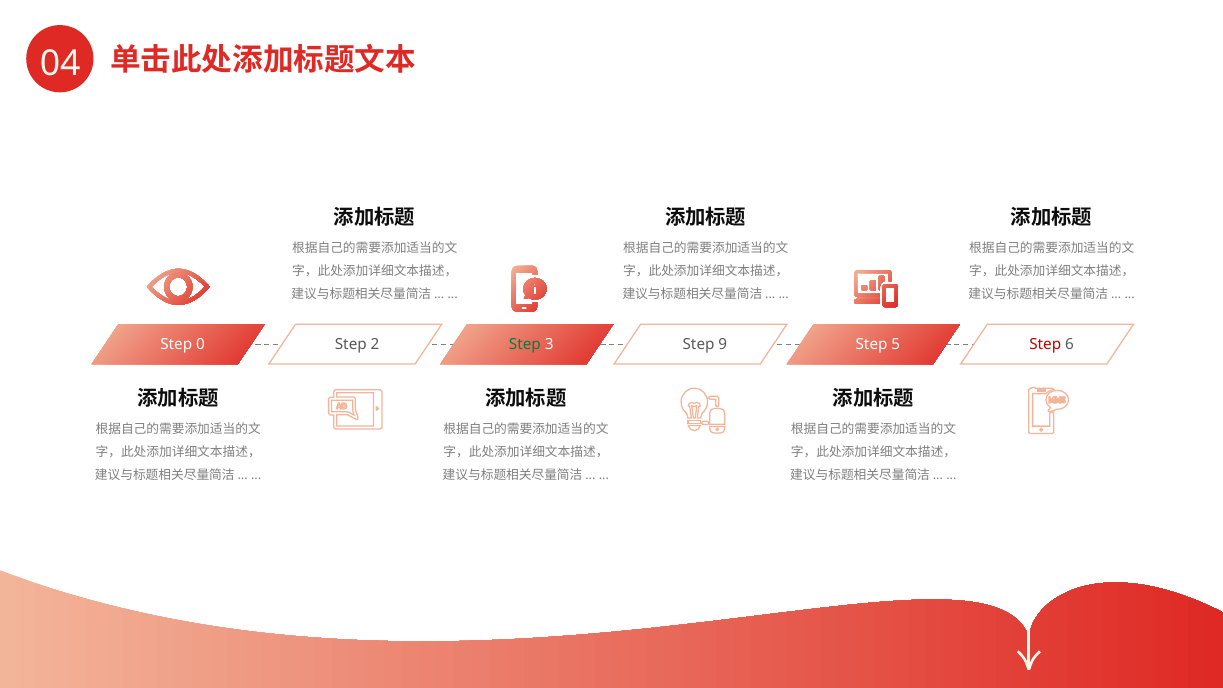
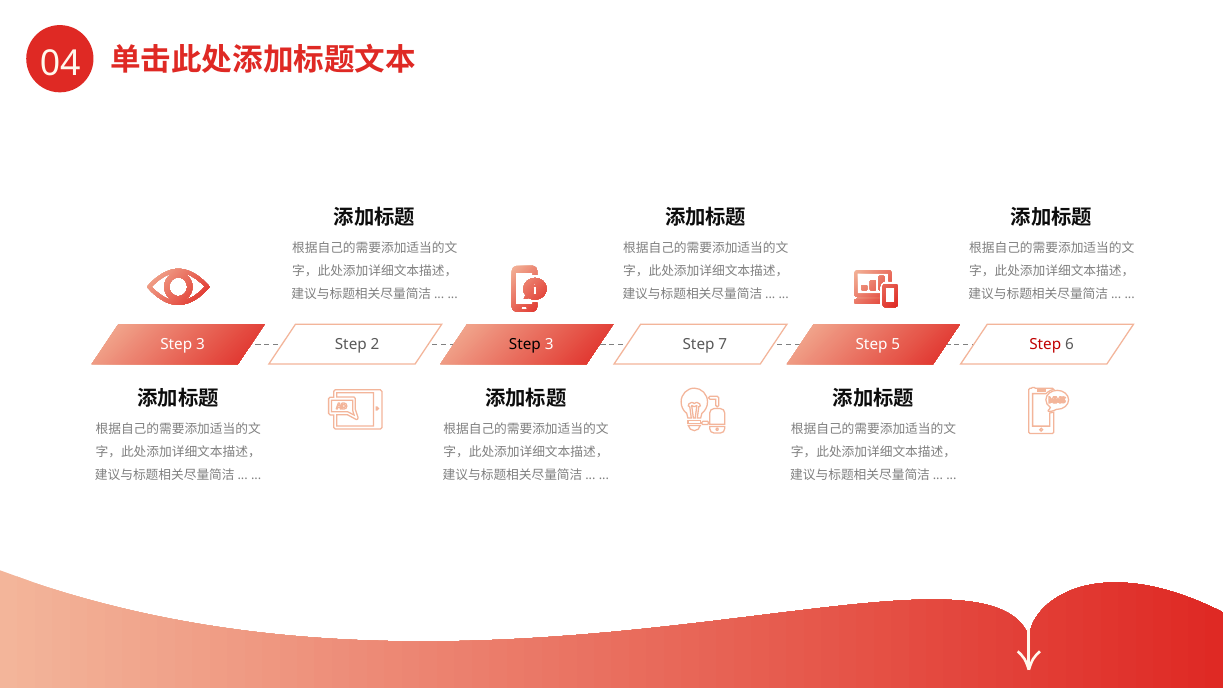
0: 0 -> 3 (200, 345)
Step colour: green -> black (525, 345)
9: 9 -> 7 (723, 345)
